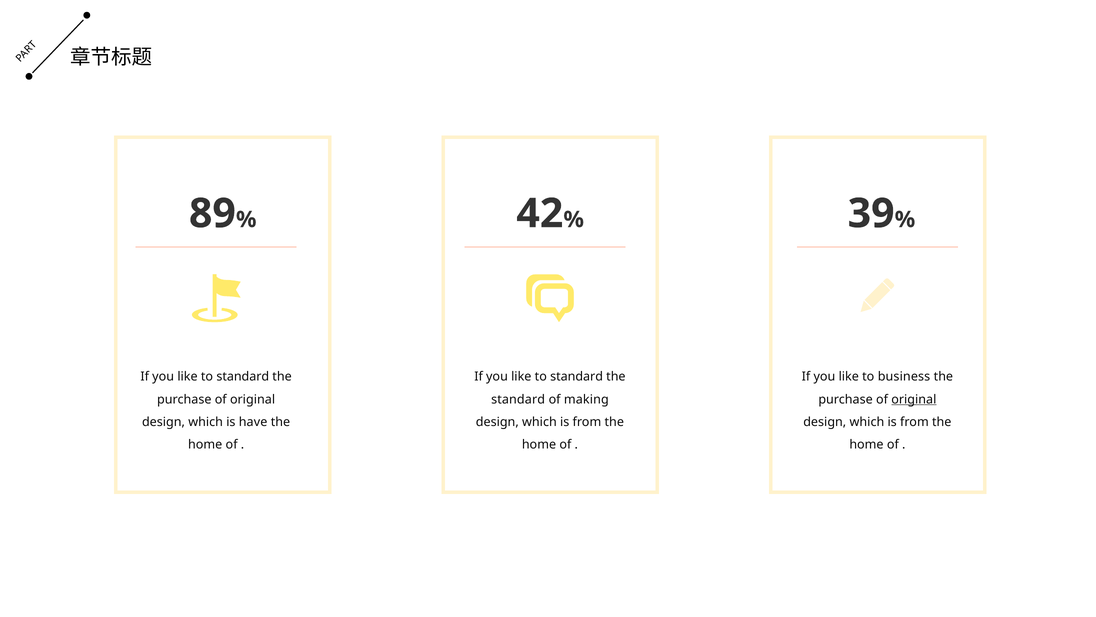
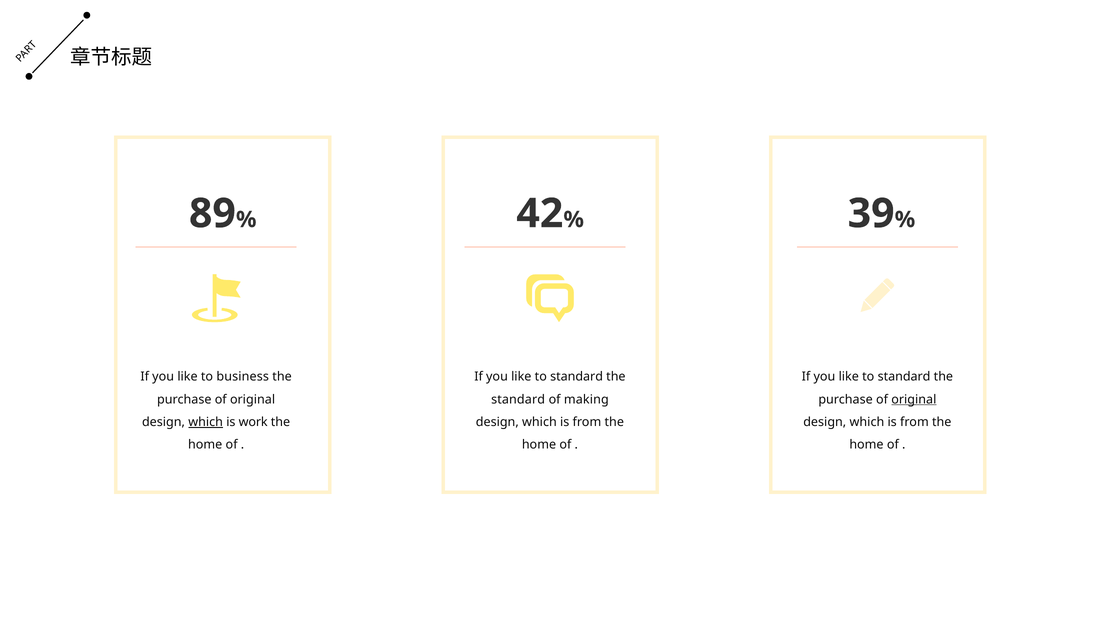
standard: standard -> business (243, 376)
business: business -> standard (904, 376)
which underline: none -> present (206, 422)
have: have -> work (253, 422)
